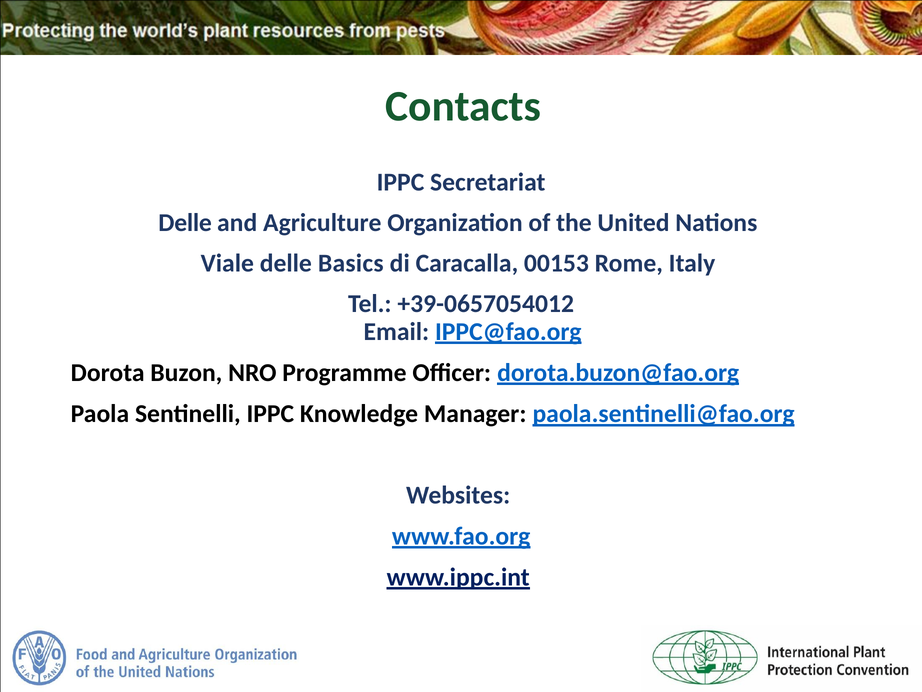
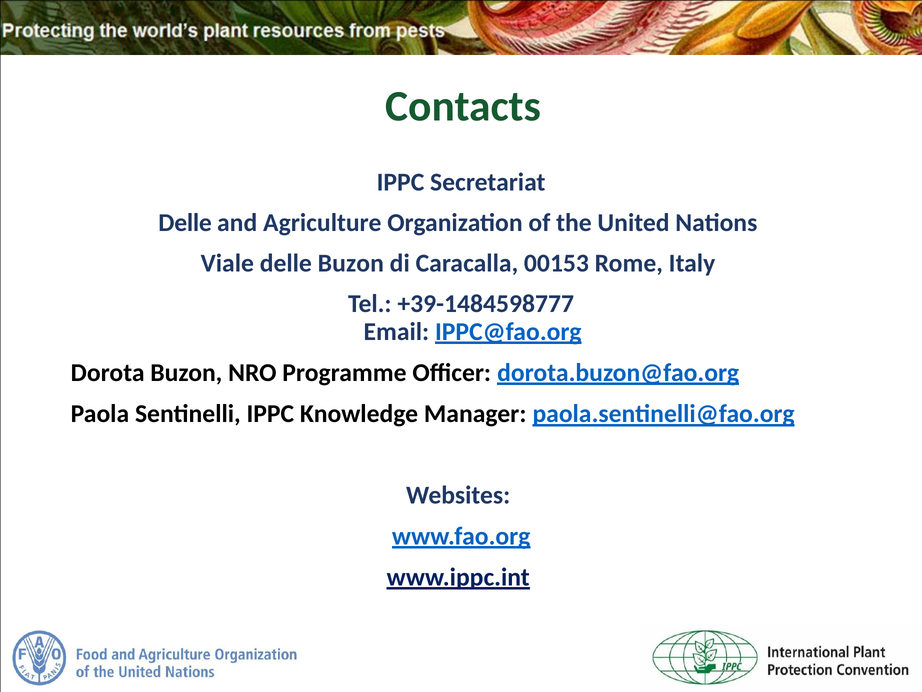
delle Basics: Basics -> Buzon (351, 263)
+39-0657054012: +39-0657054012 -> +39-1484598777 (486, 303)
